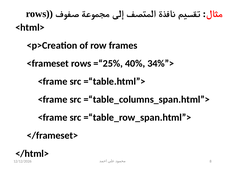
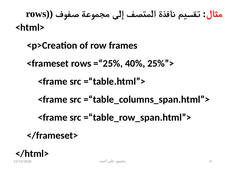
34%”>: 34%”> -> 25%”> (161, 63)
